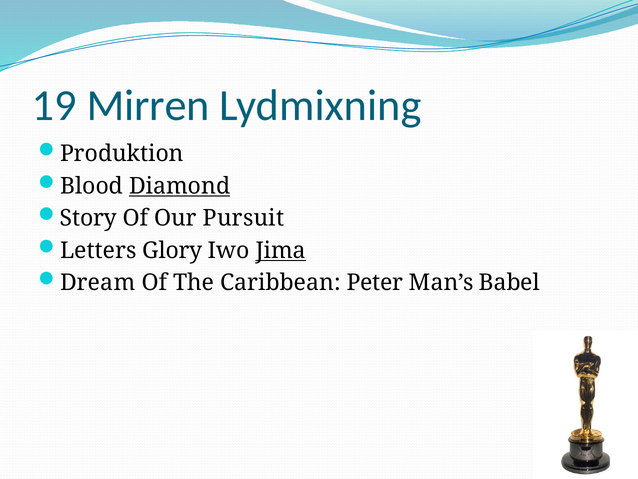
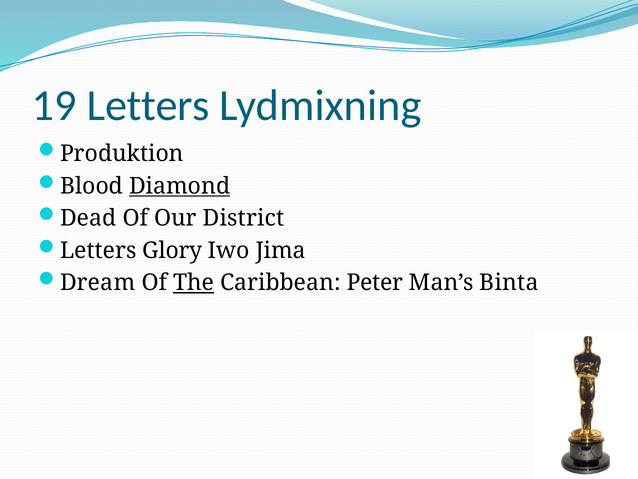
19 Mirren: Mirren -> Letters (148, 105)
Story: Story -> Dead (88, 218)
Pursuit: Pursuit -> District (244, 218)
Jima underline: present -> none (281, 250)
The underline: none -> present (194, 283)
Babel: Babel -> Binta (509, 283)
